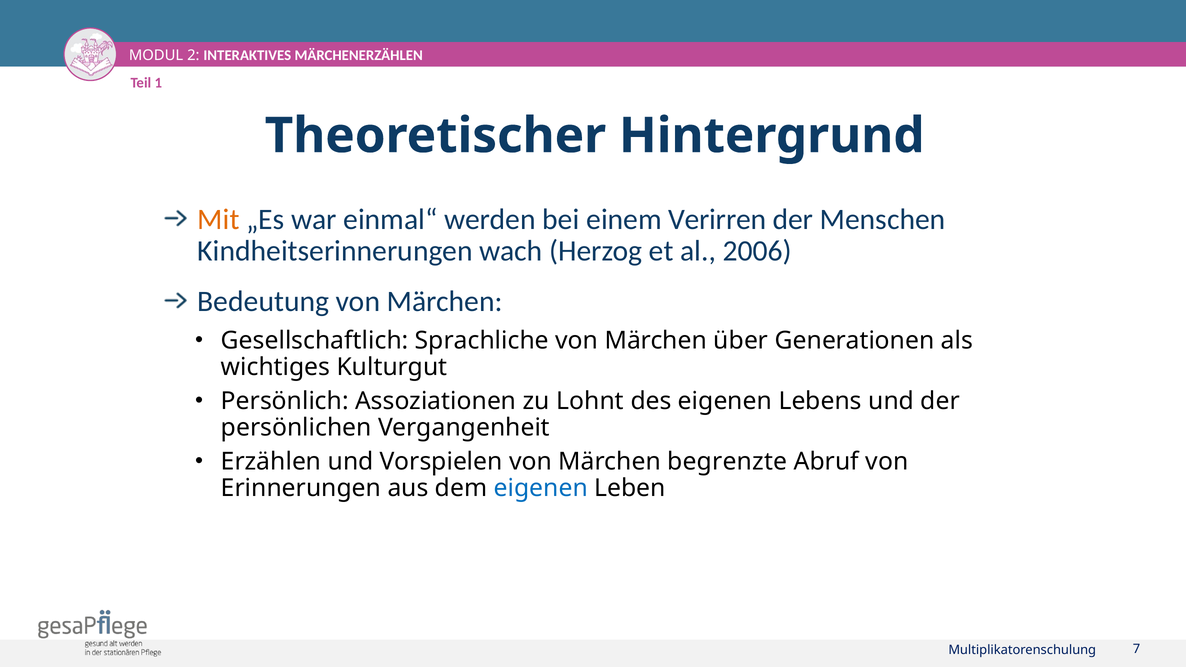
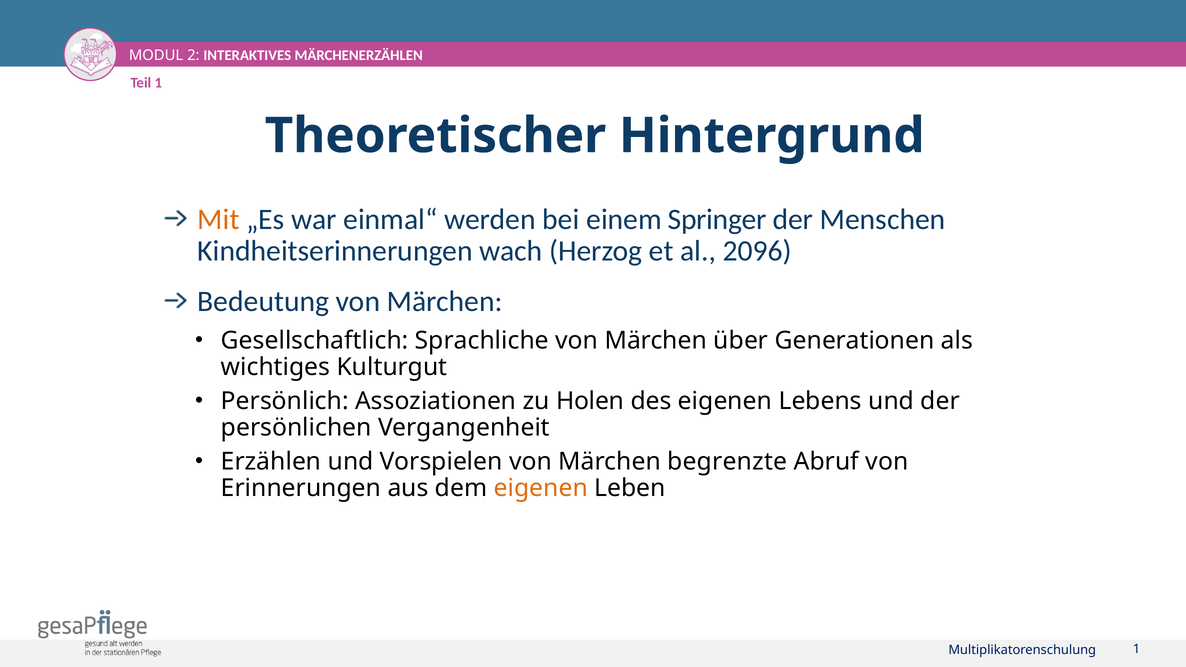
Verirren: Verirren -> Springer (717, 219)
2006: 2006 -> 2096 (757, 251)
Lohnt: Lohnt -> Holen (590, 401)
eigenen colour: blue -> orange (541, 488)
Multiplikatorenschulung 7: 7 -> 1 (1136, 649)
